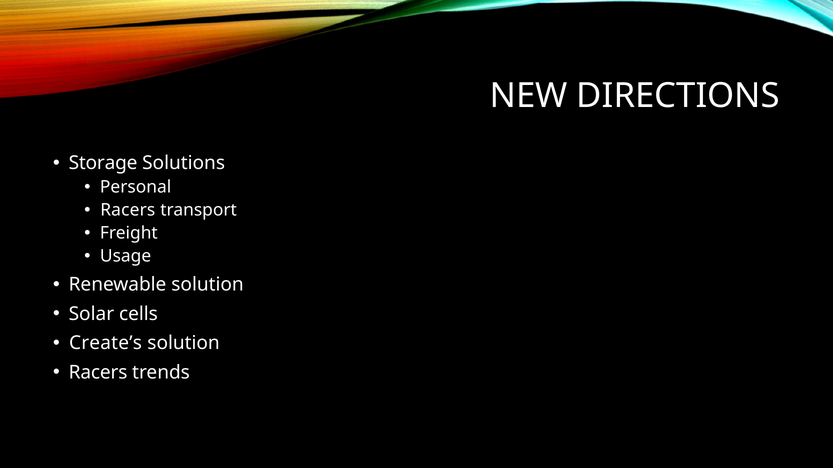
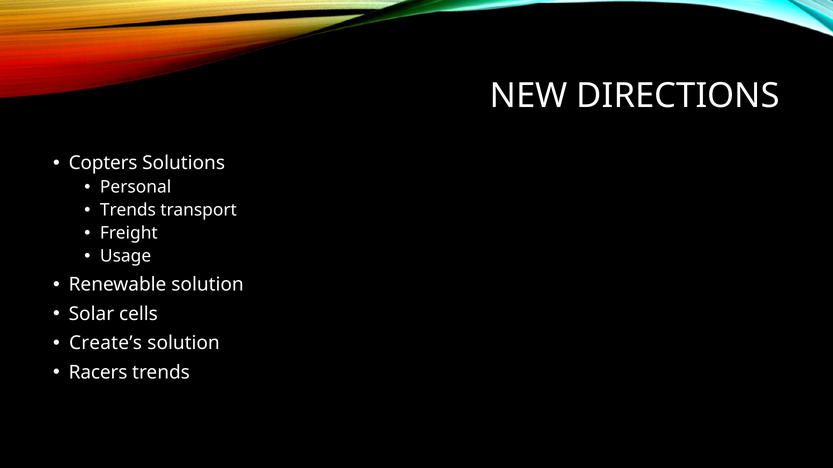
Storage: Storage -> Copters (103, 163)
Racers: Racers -> Trends (128, 210)
